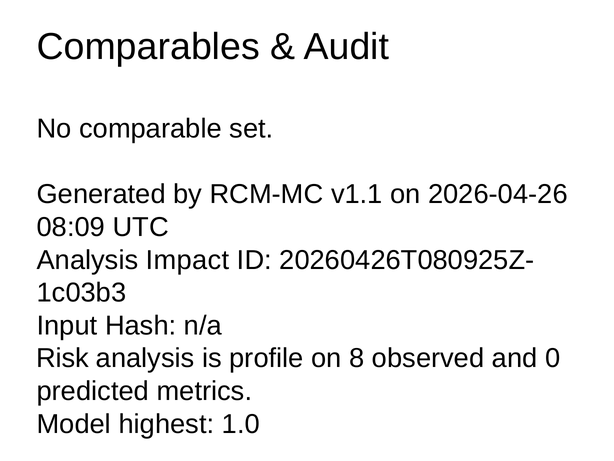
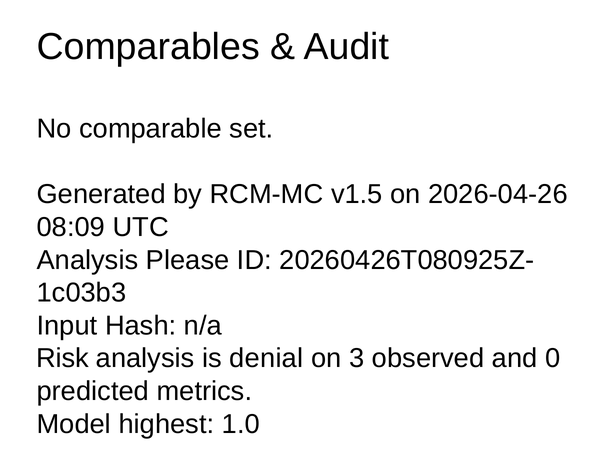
v1.1: v1.1 -> v1.5 (357, 194)
Impact: Impact -> Please (188, 260)
profile: profile -> denial (266, 358)
8: 8 -> 3 (357, 358)
